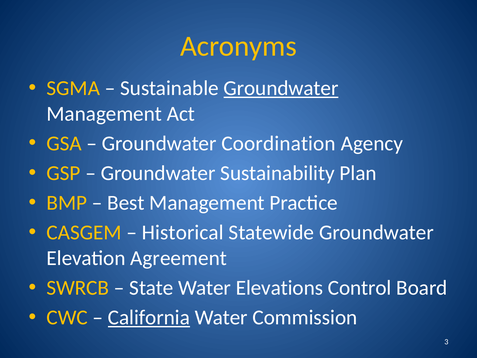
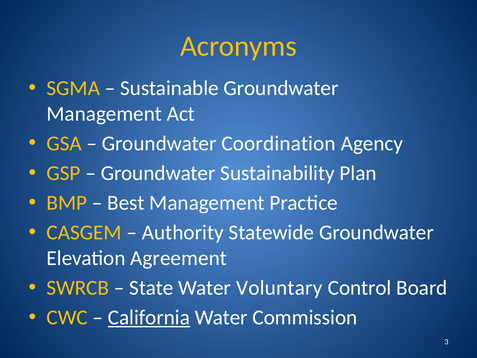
Groundwater underline: present -> none (281, 88)
Historical: Historical -> Authority (183, 232)
Elevations: Elevations -> Voluntary (279, 288)
